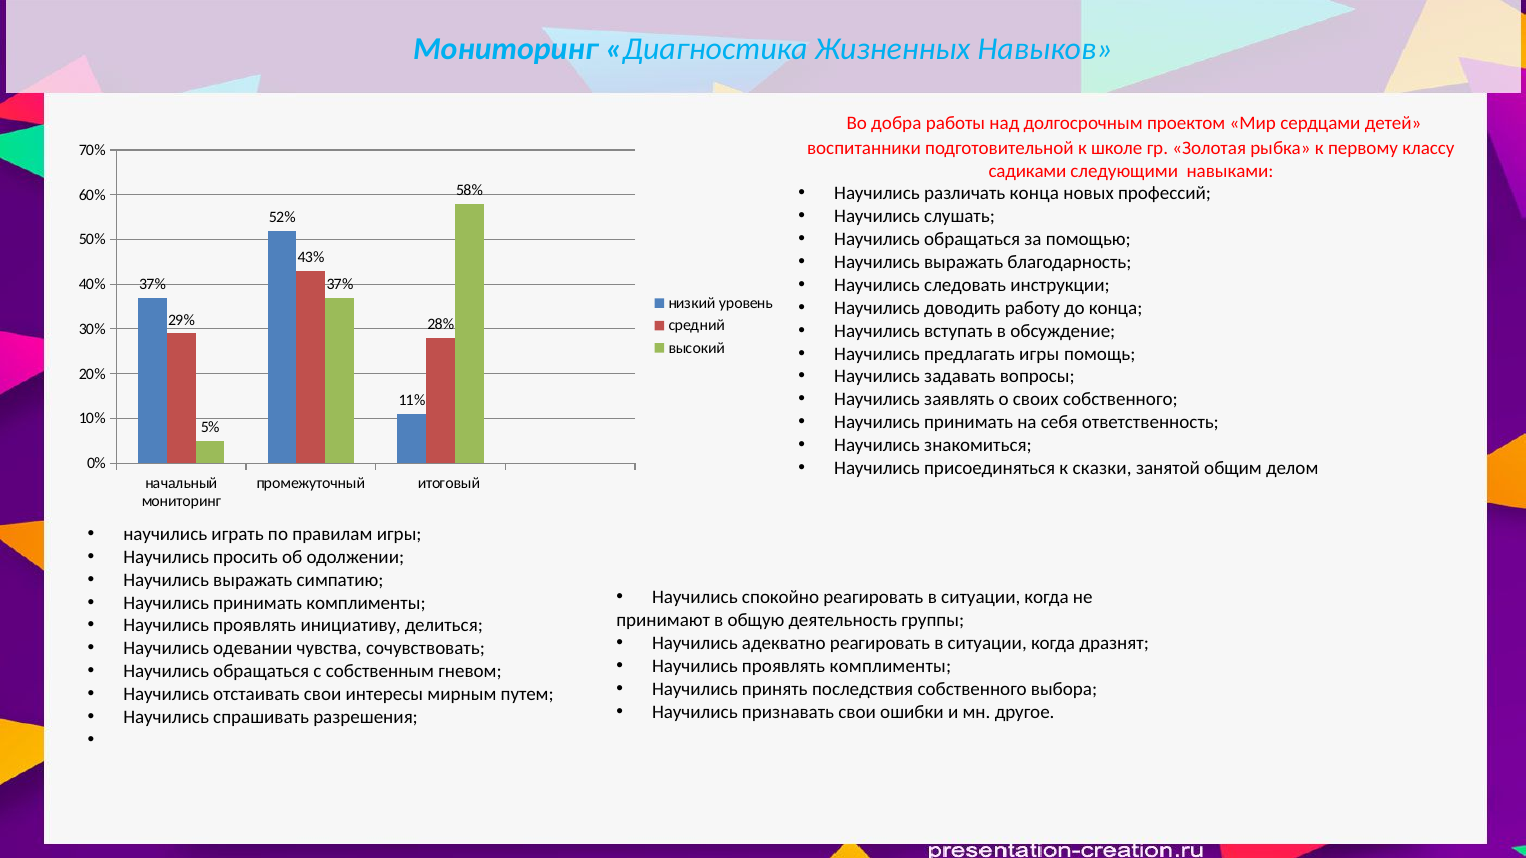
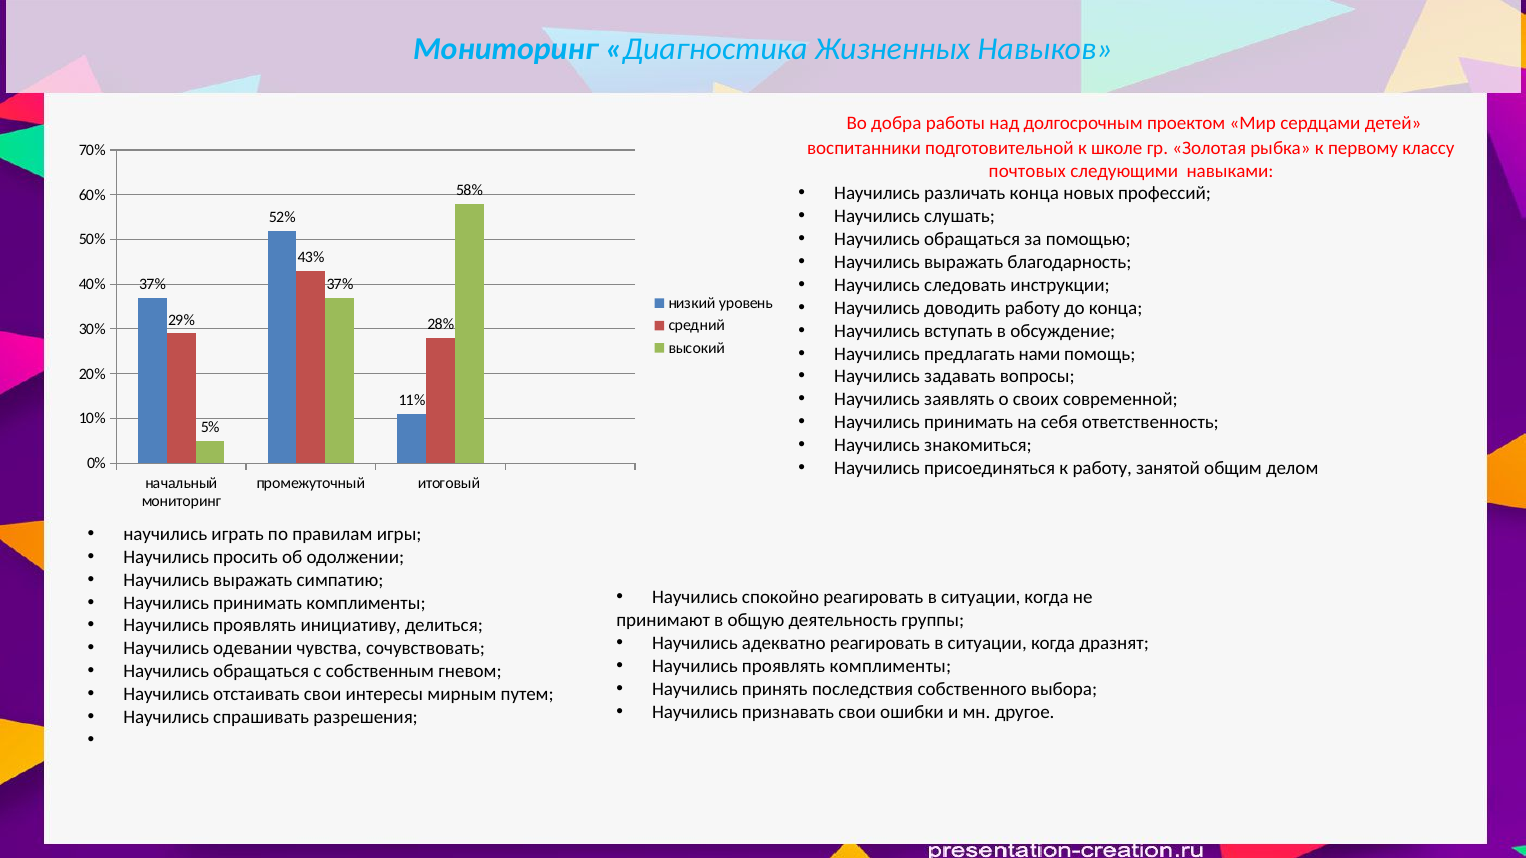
садиками: садиками -> почтовых (1027, 171)
предлагать игры: игры -> нами (1039, 354)
своих собственного: собственного -> современной (1120, 400)
к сказки: сказки -> работу (1102, 468)
